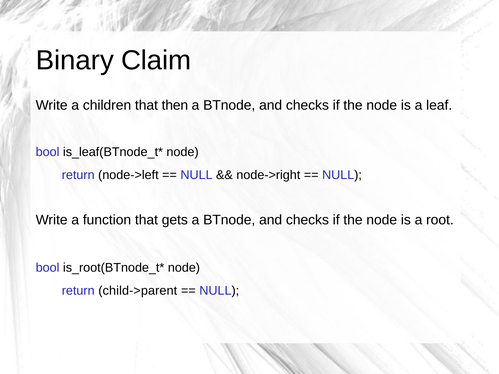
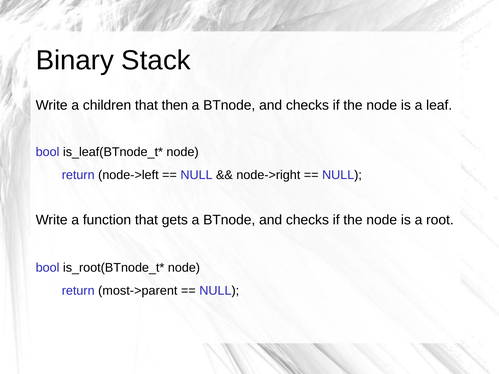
Claim: Claim -> Stack (156, 60)
child->parent: child->parent -> most->parent (138, 291)
